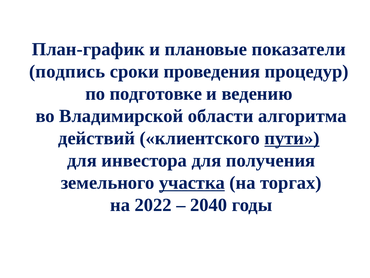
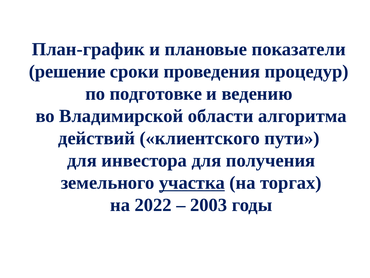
подпись: подпись -> решение (67, 71)
пути underline: present -> none (292, 138)
2040: 2040 -> 2003 (209, 205)
